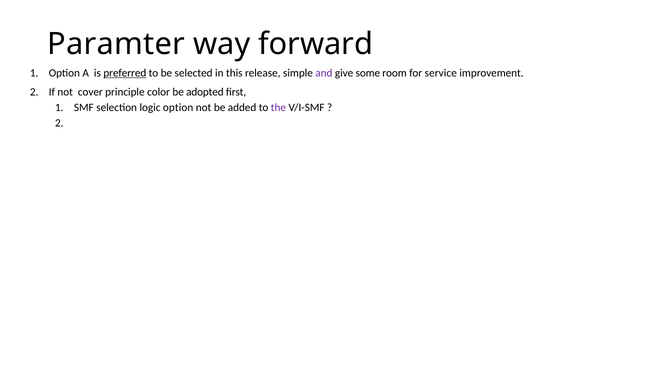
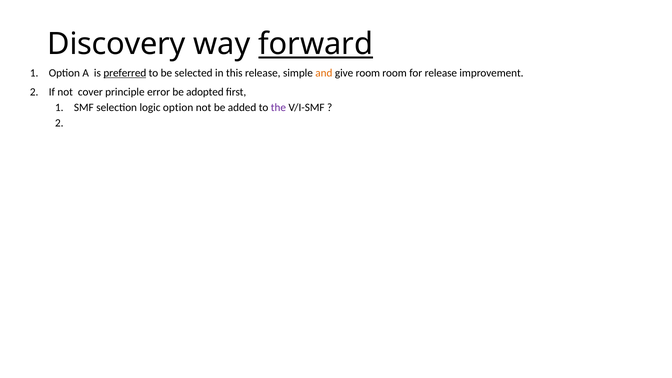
Paramter: Paramter -> Discovery (116, 44)
forward underline: none -> present (316, 44)
and colour: purple -> orange (324, 73)
give some: some -> room (368, 73)
for service: service -> release (441, 73)
color: color -> error (159, 92)
